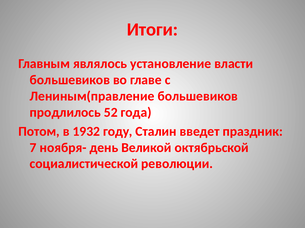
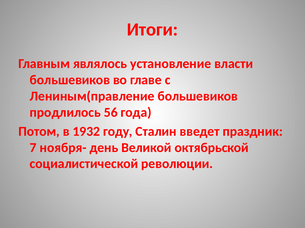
52: 52 -> 56 (111, 113)
